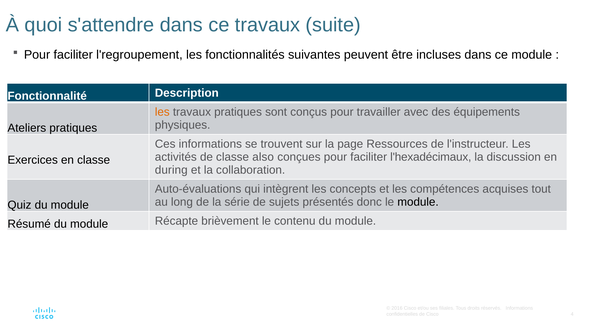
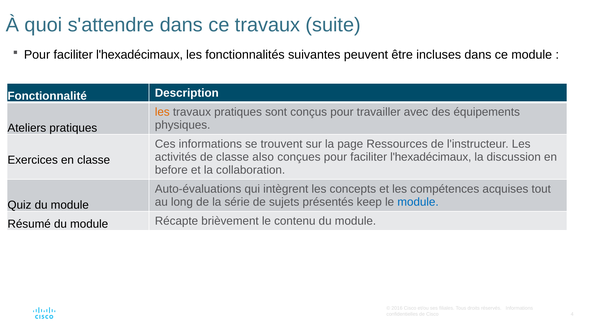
l'regroupement: l'regroupement -> l'hexadécimaux (140, 55)
during: during -> before (171, 170)
donc: donc -> keep (369, 202)
module colour: black -> blue (418, 202)
